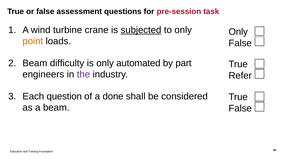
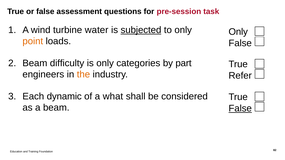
crane: crane -> water (97, 30)
automated: automated -> categories (138, 63)
the colour: purple -> orange (83, 74)
question: question -> dynamic (64, 97)
done: done -> what (113, 97)
False underline: none -> present (240, 109)
